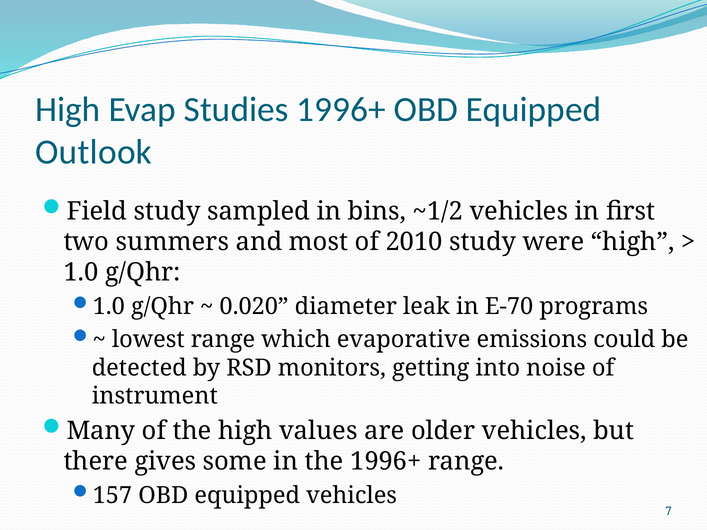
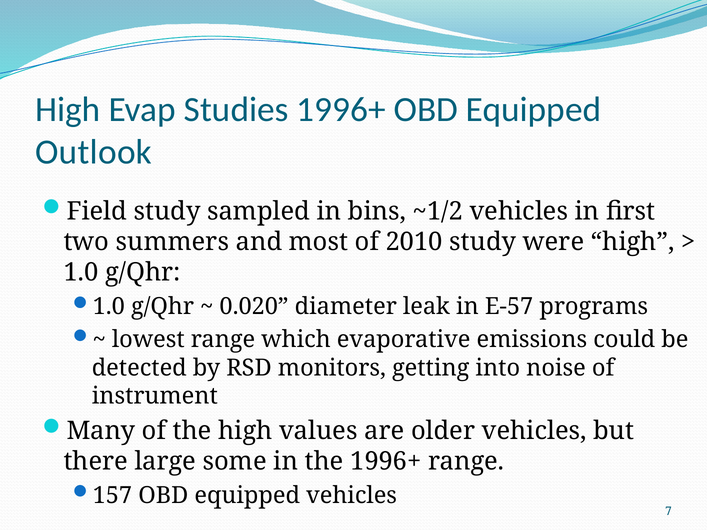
E-70: E-70 -> E-57 (509, 307)
gives: gives -> large (165, 462)
